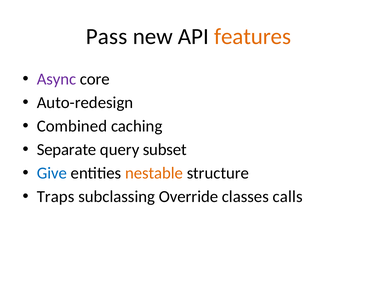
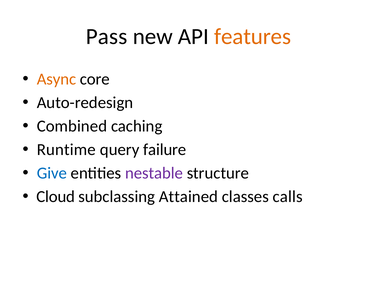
Async colour: purple -> orange (57, 79)
Separate: Separate -> Runtime (66, 150)
subset: subset -> failure (165, 150)
nestable colour: orange -> purple (154, 173)
Traps: Traps -> Cloud (56, 197)
Override: Override -> Attained (188, 197)
